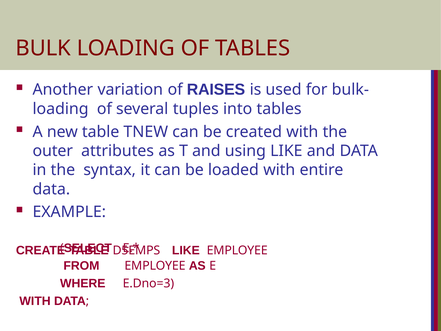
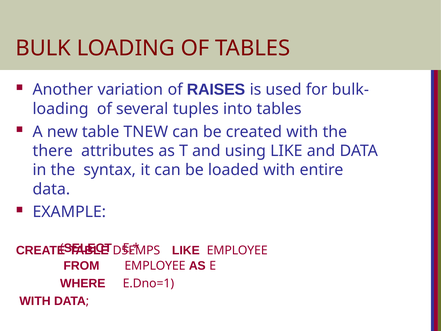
outer: outer -> there (53, 151)
E.Dno=3: E.Dno=3 -> E.Dno=1 (148, 283)
